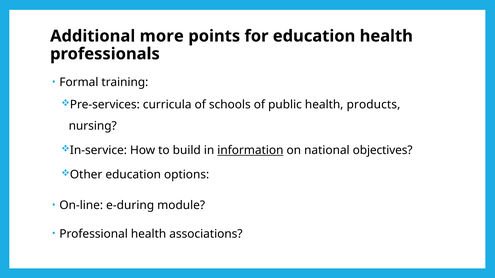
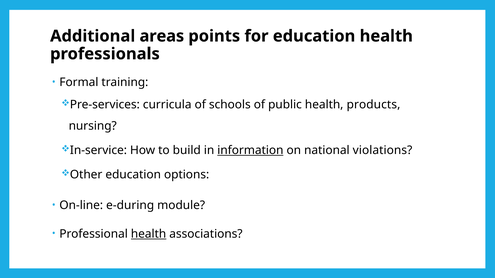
more: more -> areas (162, 36)
objectives: objectives -> violations (383, 151)
health underline: none -> present (149, 234)
